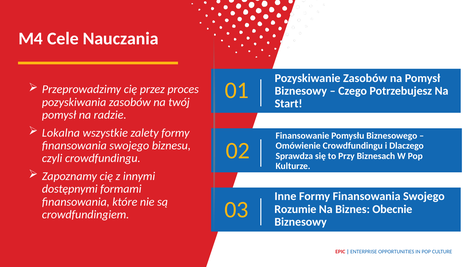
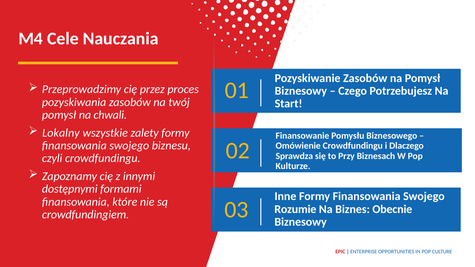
radzie: radzie -> chwali (110, 115)
Lokalna: Lokalna -> Lokalny (61, 133)
